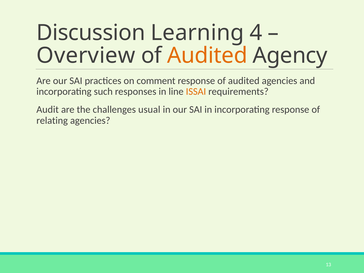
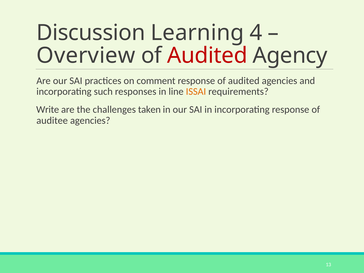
Audited colour: orange -> red (207, 55)
Audit: Audit -> Write (48, 110)
usual: usual -> taken (149, 110)
relating: relating -> auditee (52, 121)
